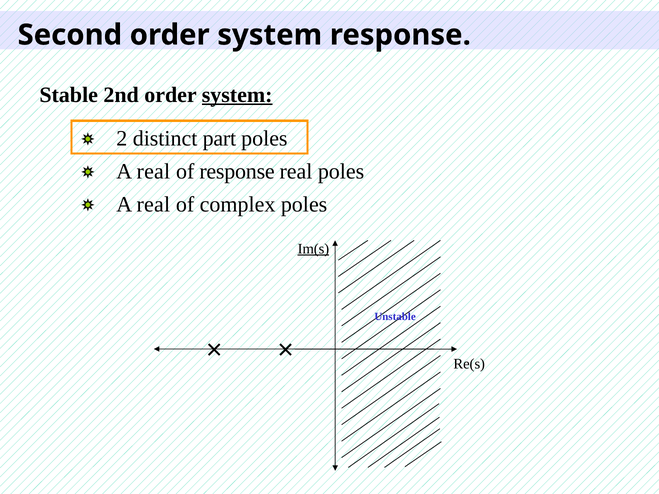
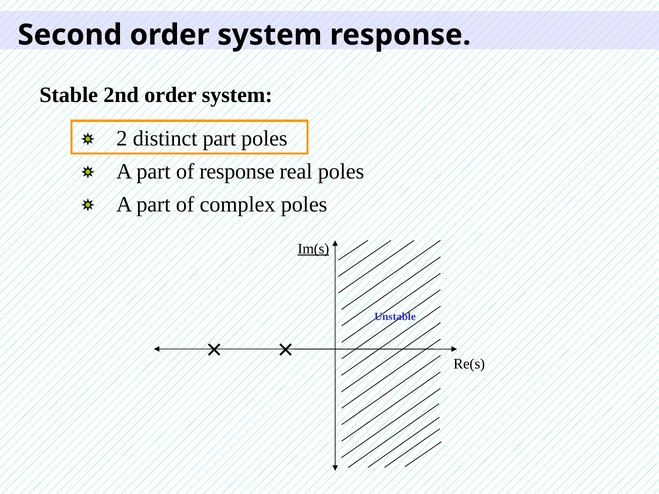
system underline: present -> none (237, 95)
real: real -> part (153, 172)
real: real -> part (153, 205)
